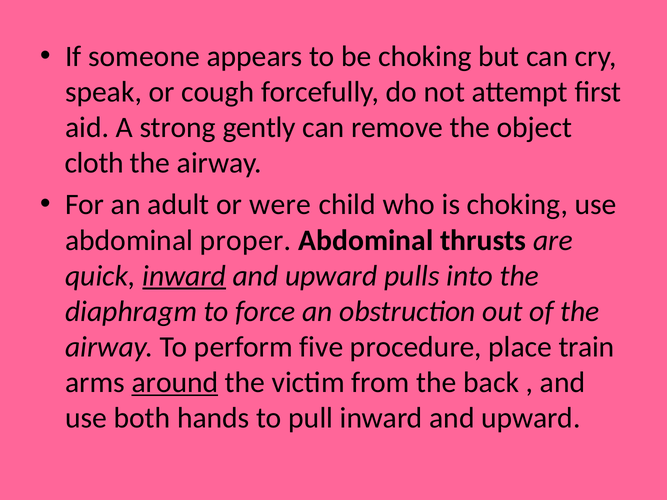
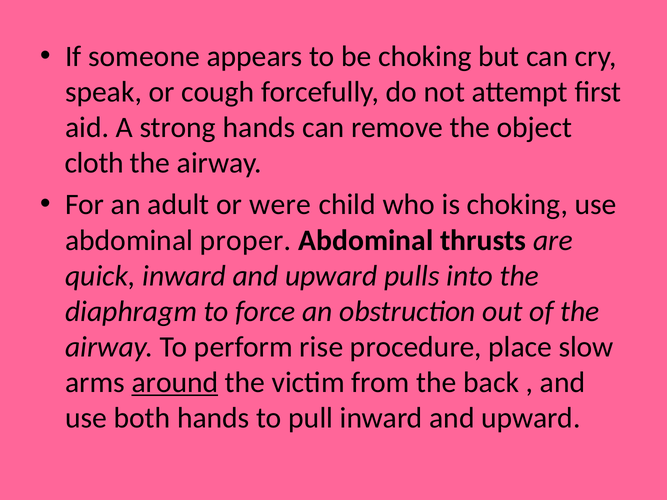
strong gently: gently -> hands (259, 128)
inward underline: present -> none (184, 276)
five: five -> rise (321, 347)
train: train -> slow (586, 347)
